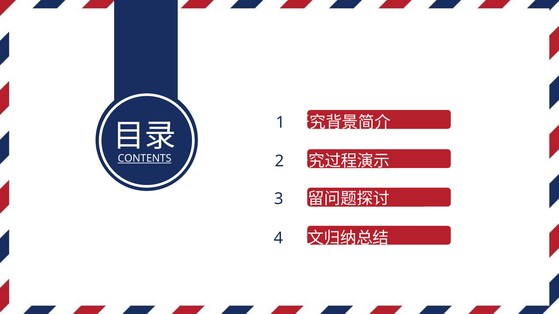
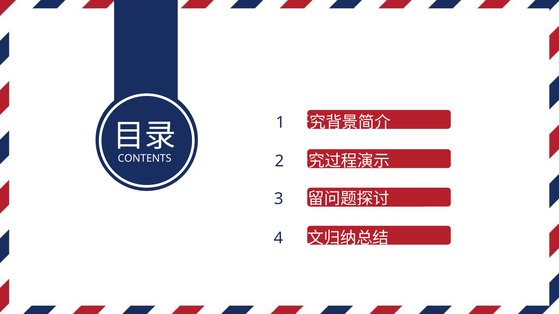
CONTENTS underline: present -> none (145, 159)
